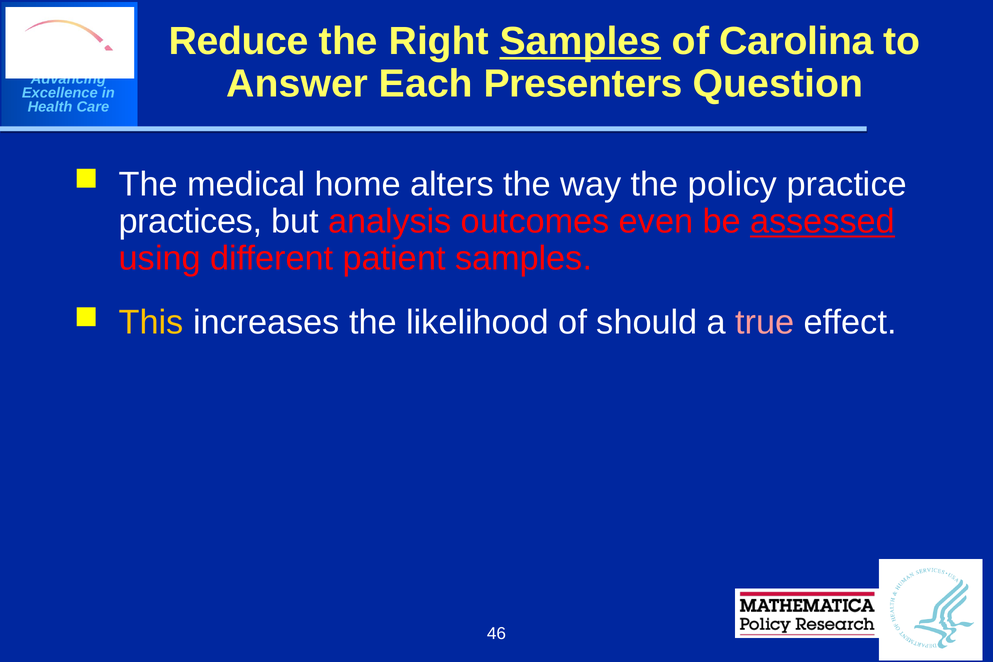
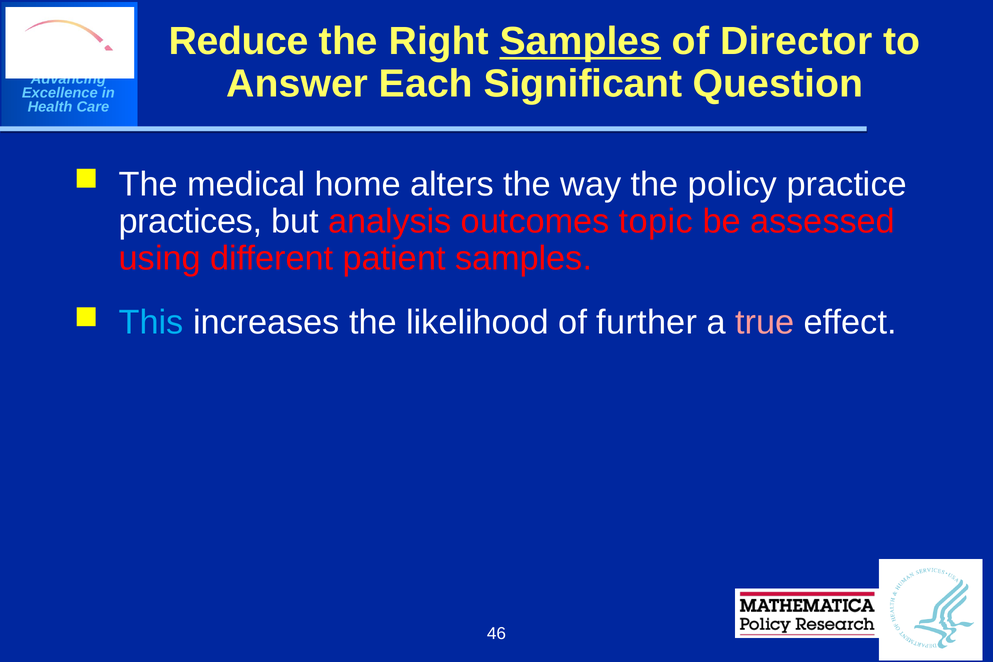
Carolina: Carolina -> Director (796, 41)
Presenters: Presenters -> Significant (583, 84)
even: even -> topic (656, 222)
assessed underline: present -> none (823, 222)
This colour: yellow -> light blue (151, 323)
should: should -> further (647, 323)
